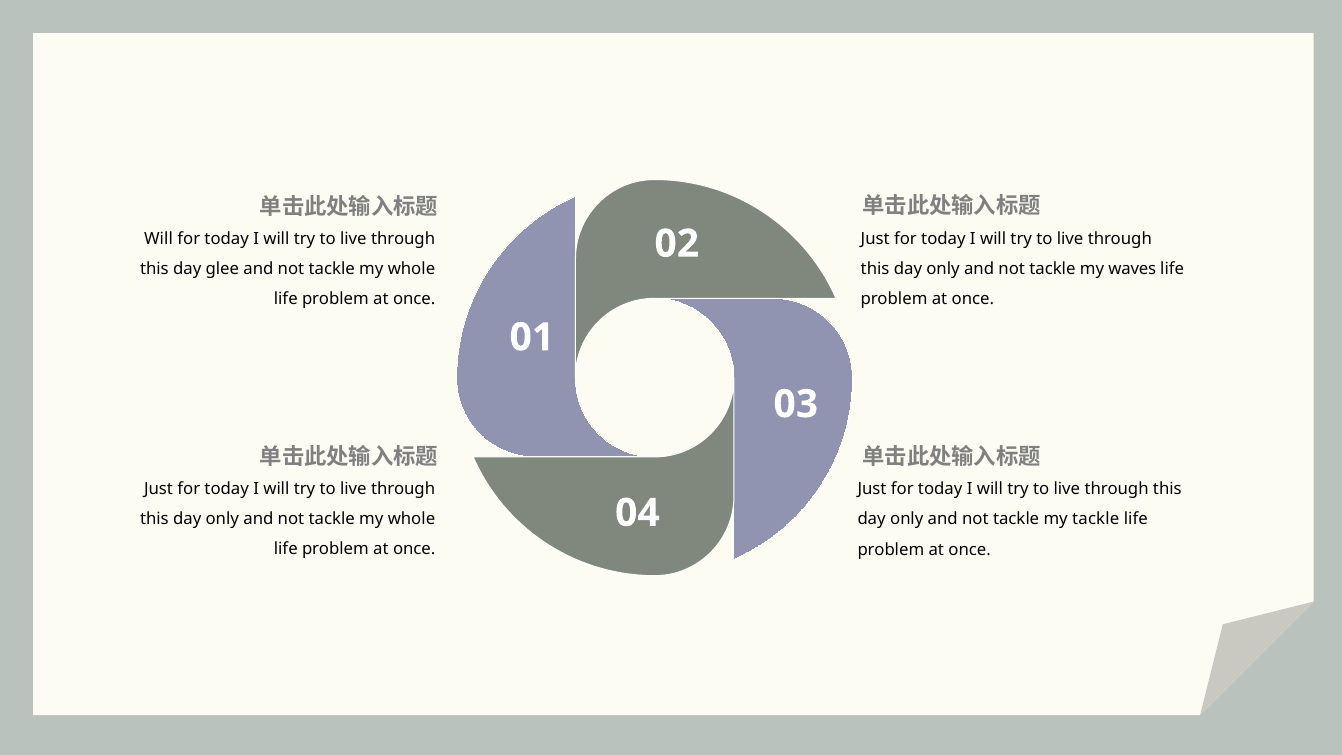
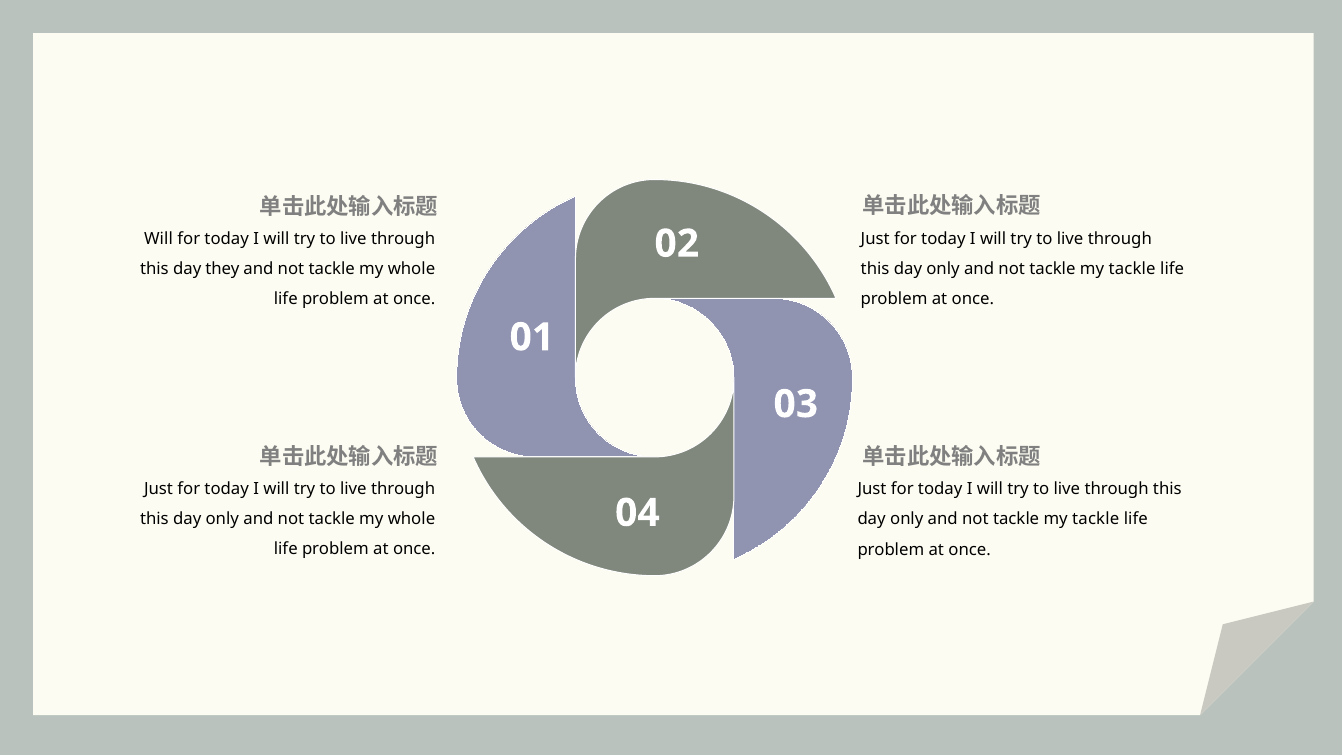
glee: glee -> they (222, 269)
waves: waves -> tackle (1132, 269)
